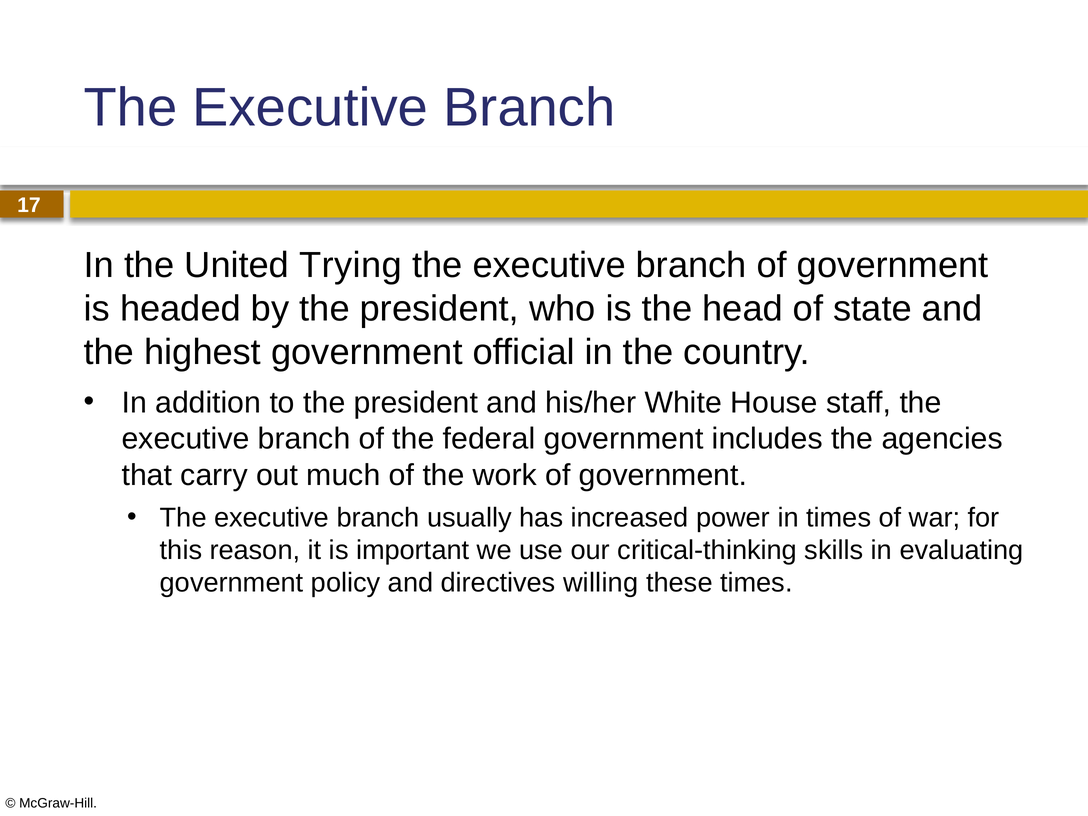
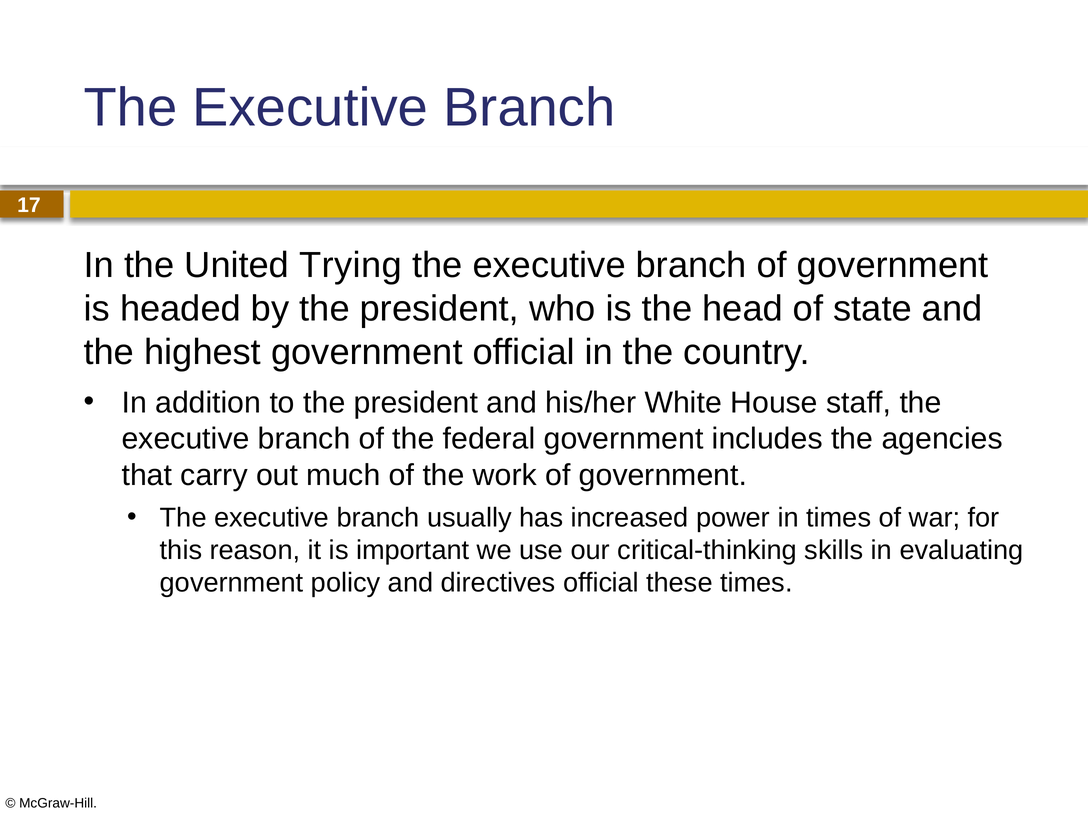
directives willing: willing -> official (601, 583)
